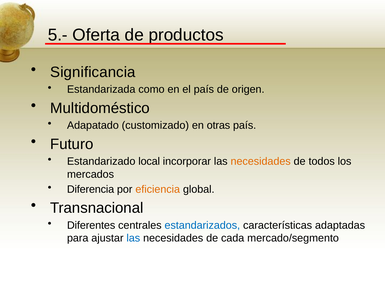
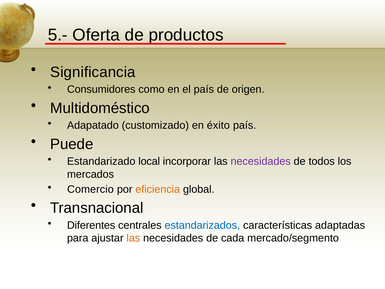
Estandarizada: Estandarizada -> Consumidores (101, 89)
otras: otras -> éxito (218, 125)
Futuro: Futuro -> Puede (72, 144)
necesidades colour: orange -> purple (261, 161)
Diferencia: Diferencia -> Comercio (90, 189)
las colour: blue -> orange (133, 238)
